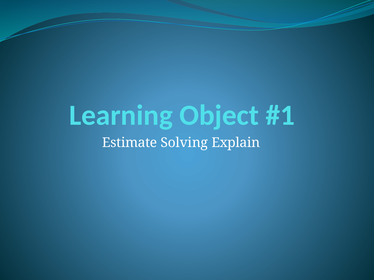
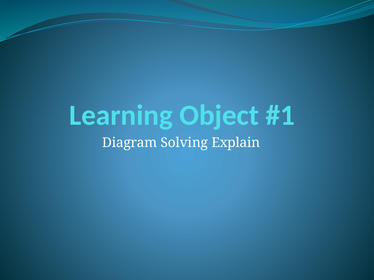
Estimate: Estimate -> Diagram (130, 143)
